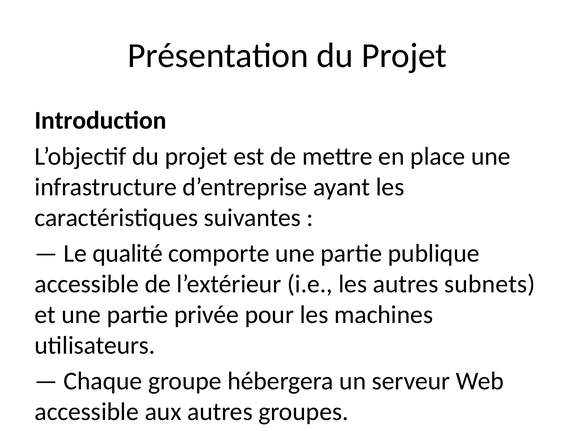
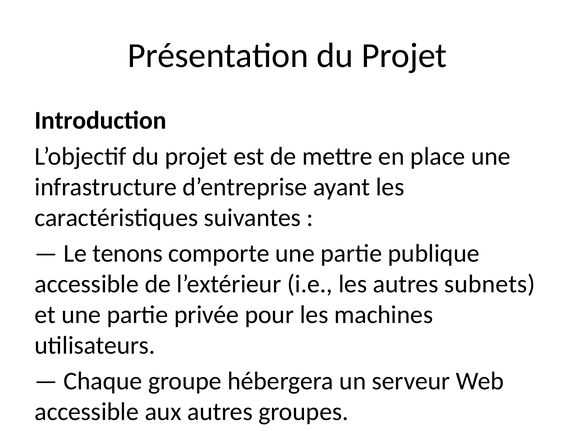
Le qualité: qualité -> tenons (128, 254)
